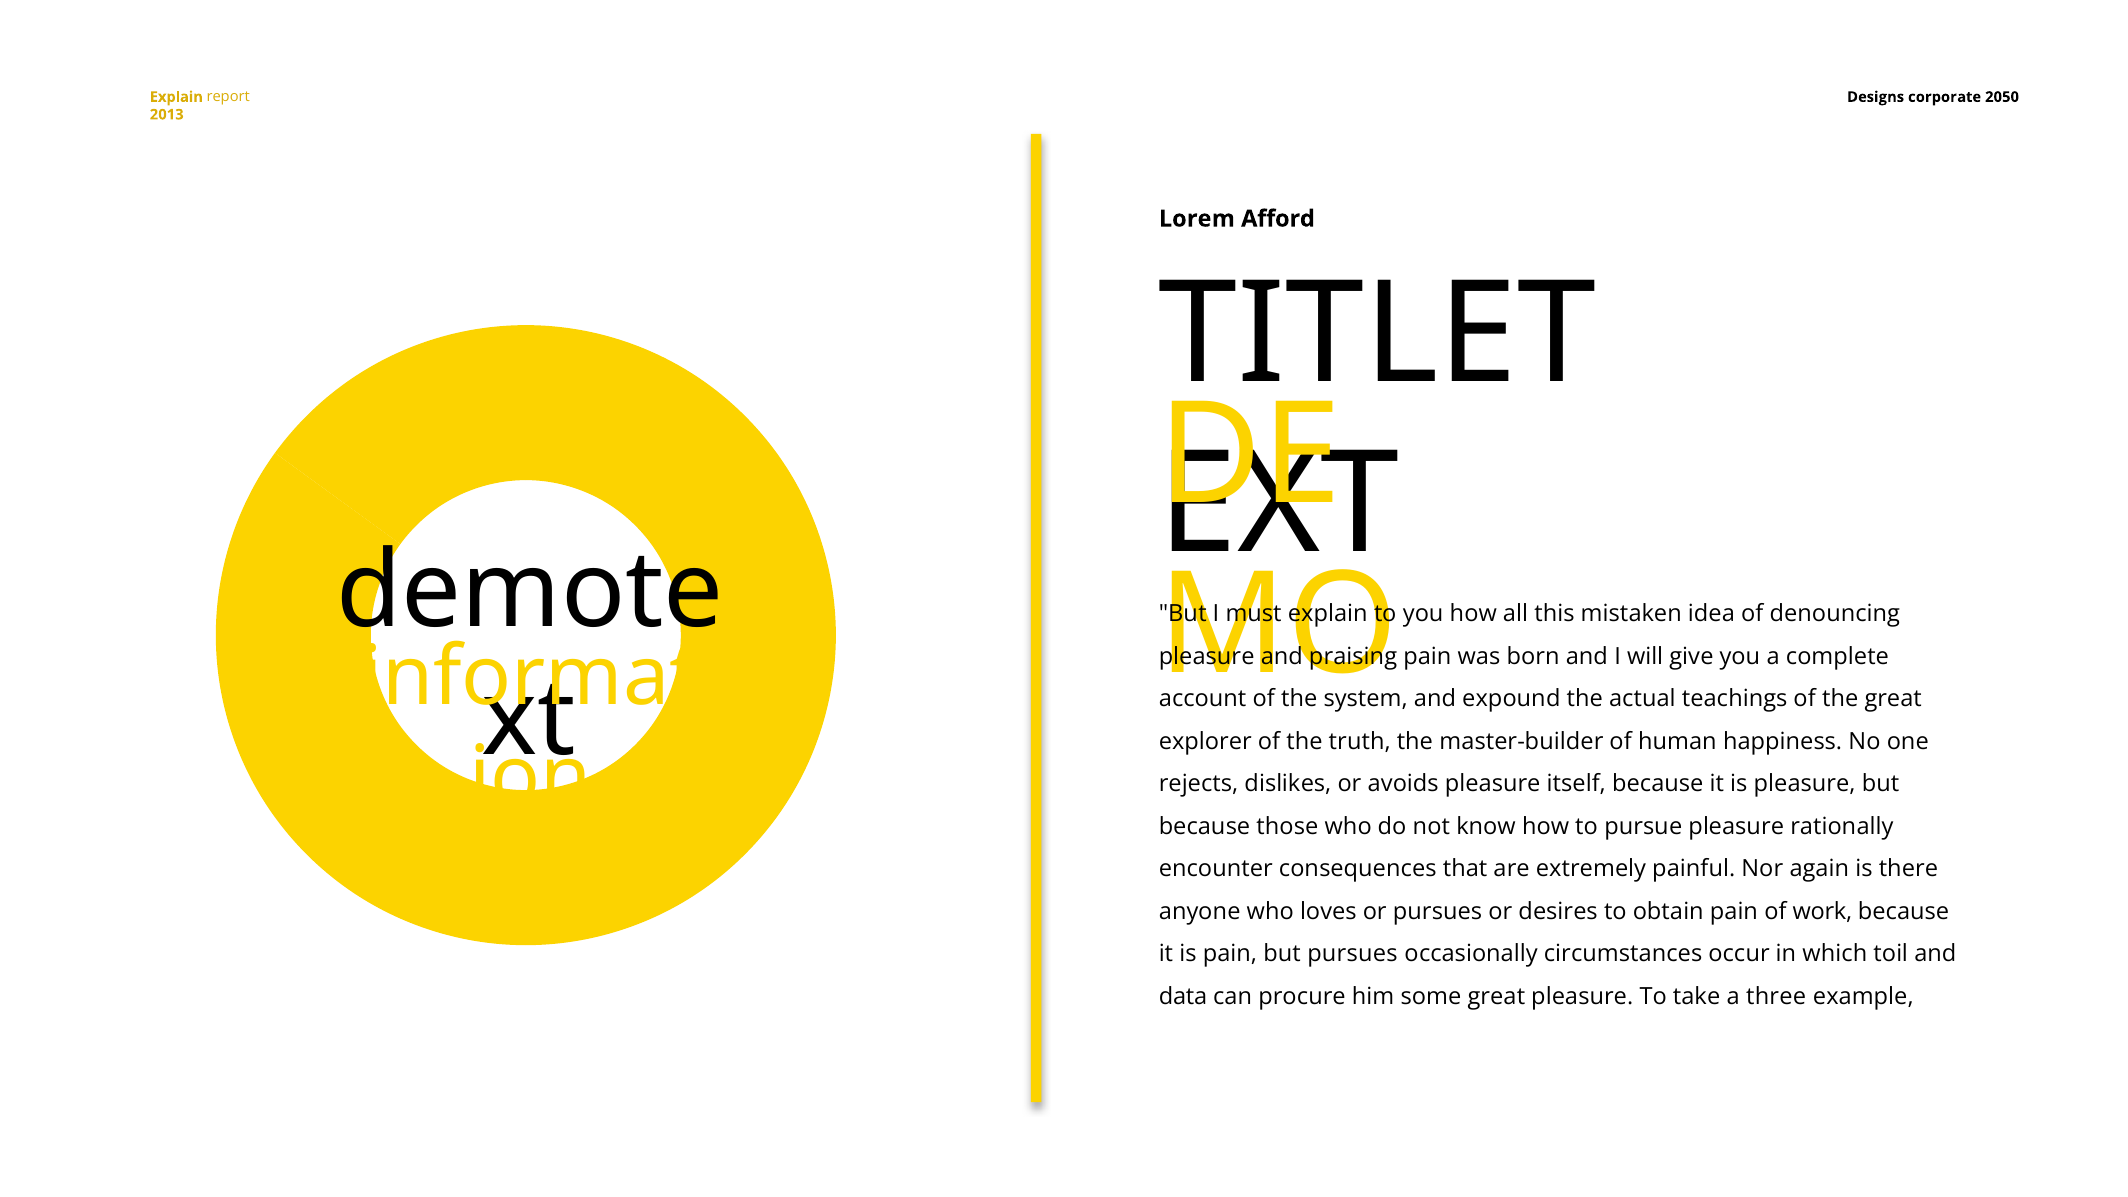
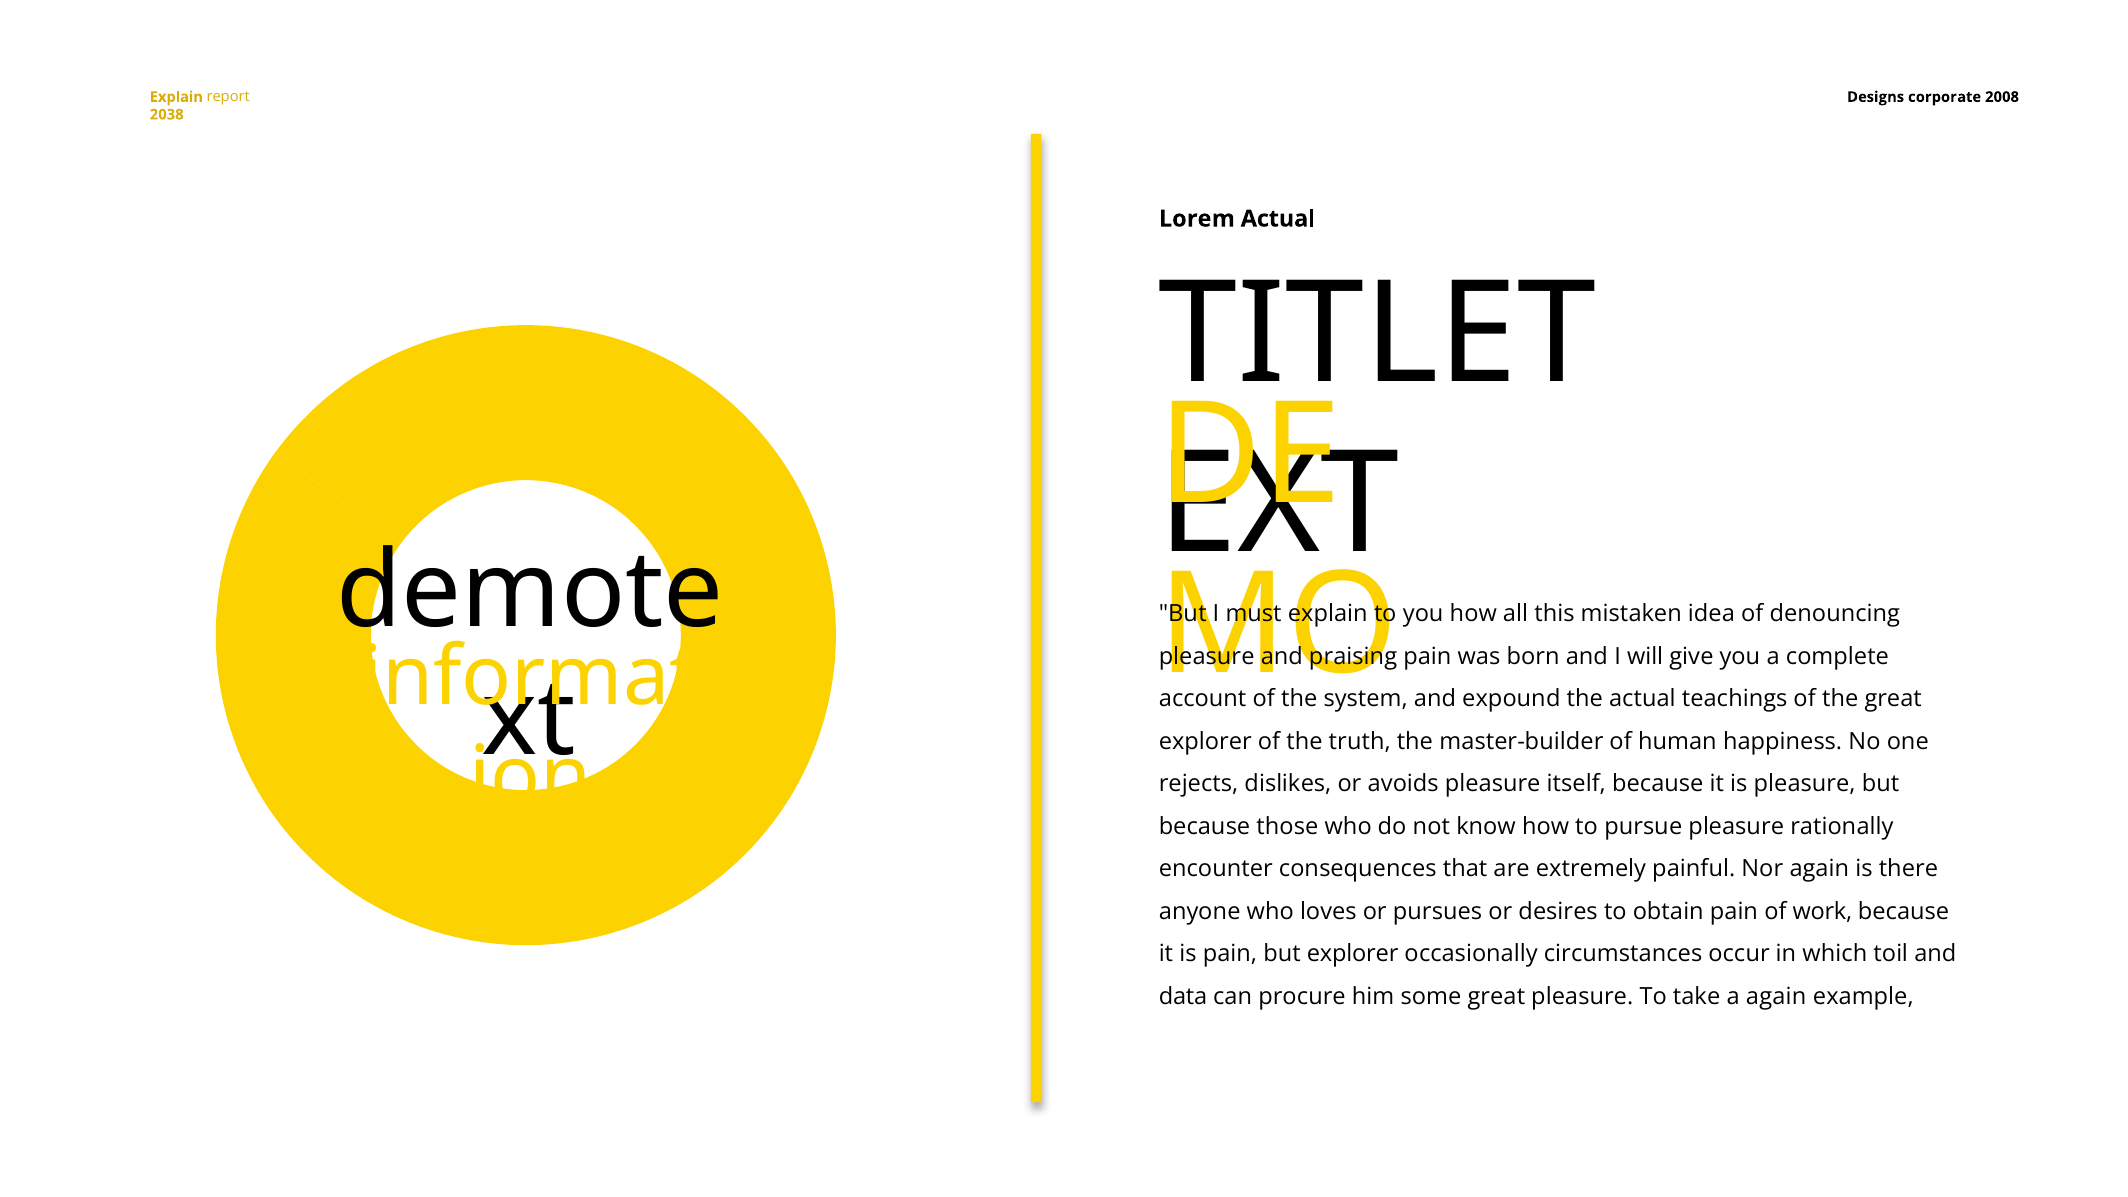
2050: 2050 -> 2008 (2002, 97)
2013: 2013 -> 2038 (167, 115)
Lorem Afford: Afford -> Actual (1278, 219)
but pursues: pursues -> explorer (1353, 954)
a three: three -> again (1776, 996)
